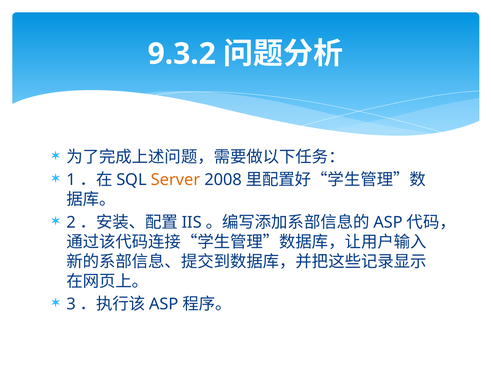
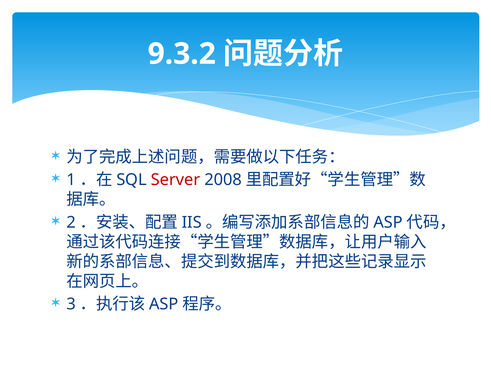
Server colour: orange -> red (176, 180)
